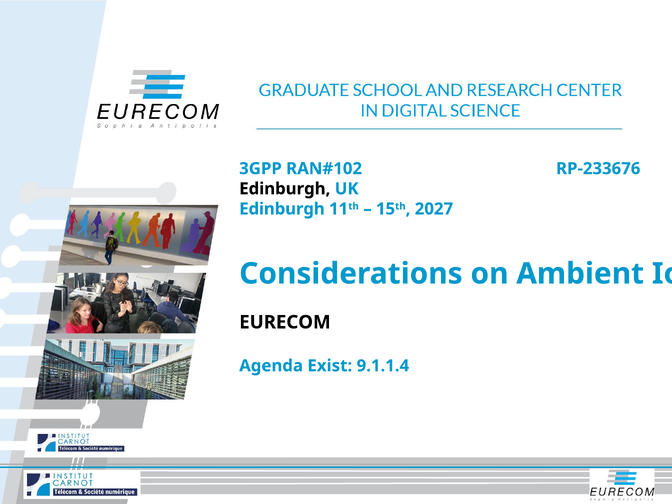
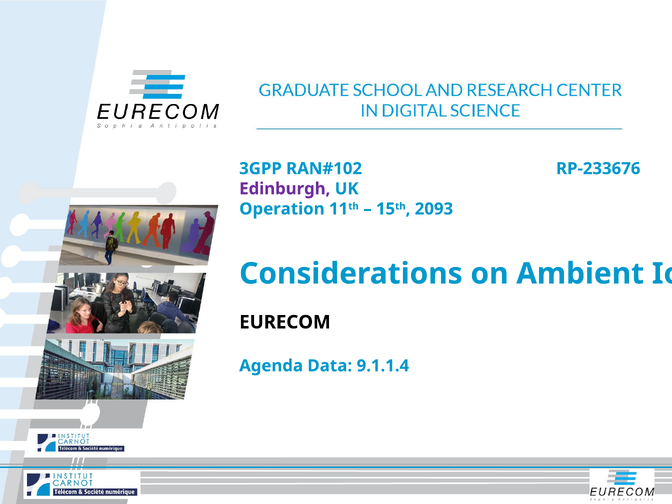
Edinburgh colour: black -> purple (285, 189)
Edinburgh: Edinburgh -> Operation (282, 209)
2027: 2027 -> 2093 (434, 209)
Exist: Exist -> Data (330, 366)
